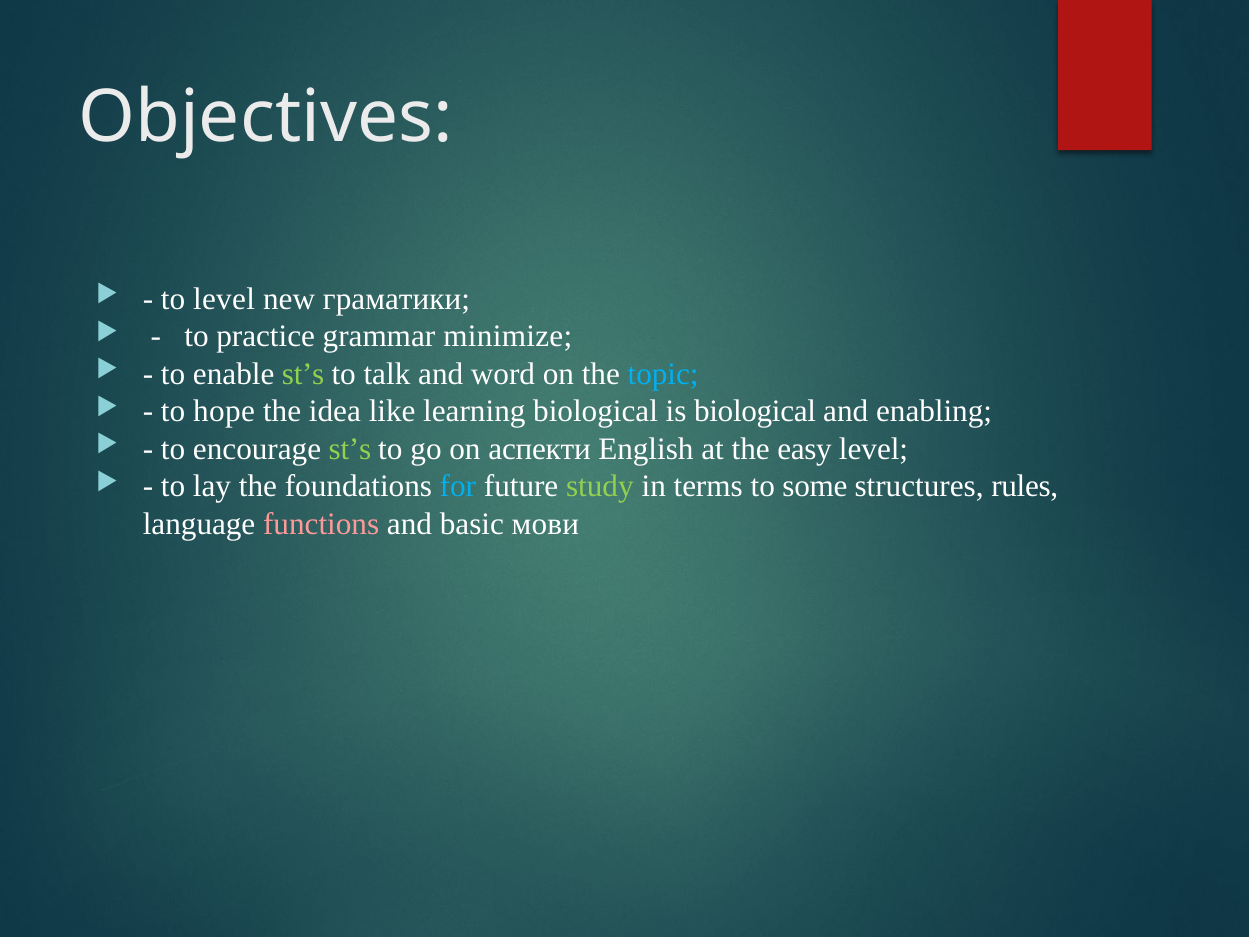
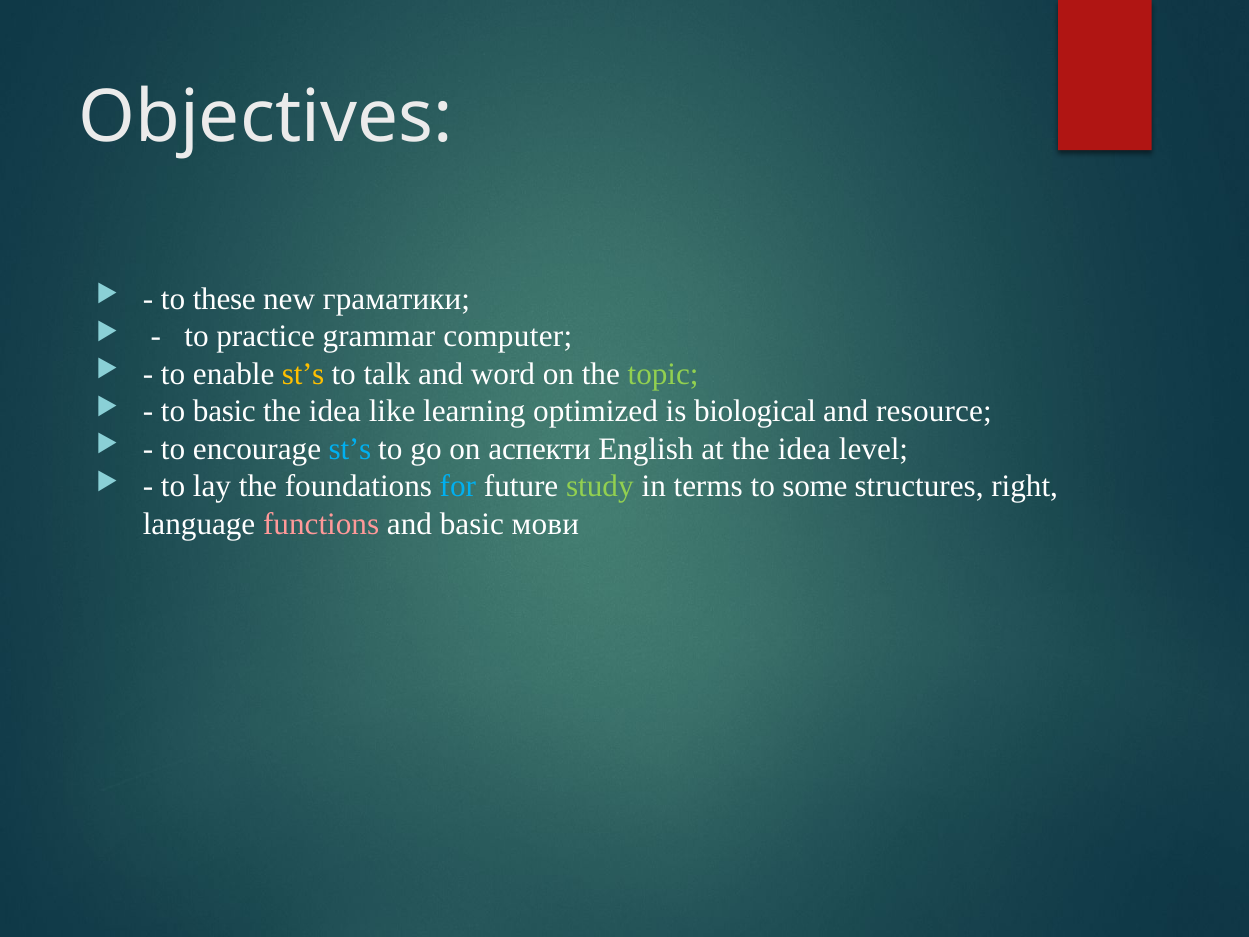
to level: level -> these (224, 299)
minimize: minimize -> computer (508, 336)
st’s colour: light green -> yellow (303, 374)
topic colour: light blue -> light green (663, 374)
to hope: hope -> basic (224, 411)
learning biological: biological -> optimized (596, 411)
enabling: enabling -> resource (934, 411)
st’s colour: light green -> light blue (350, 449)
at the easy: easy -> idea (804, 449)
rules: rules -> right (1025, 486)
